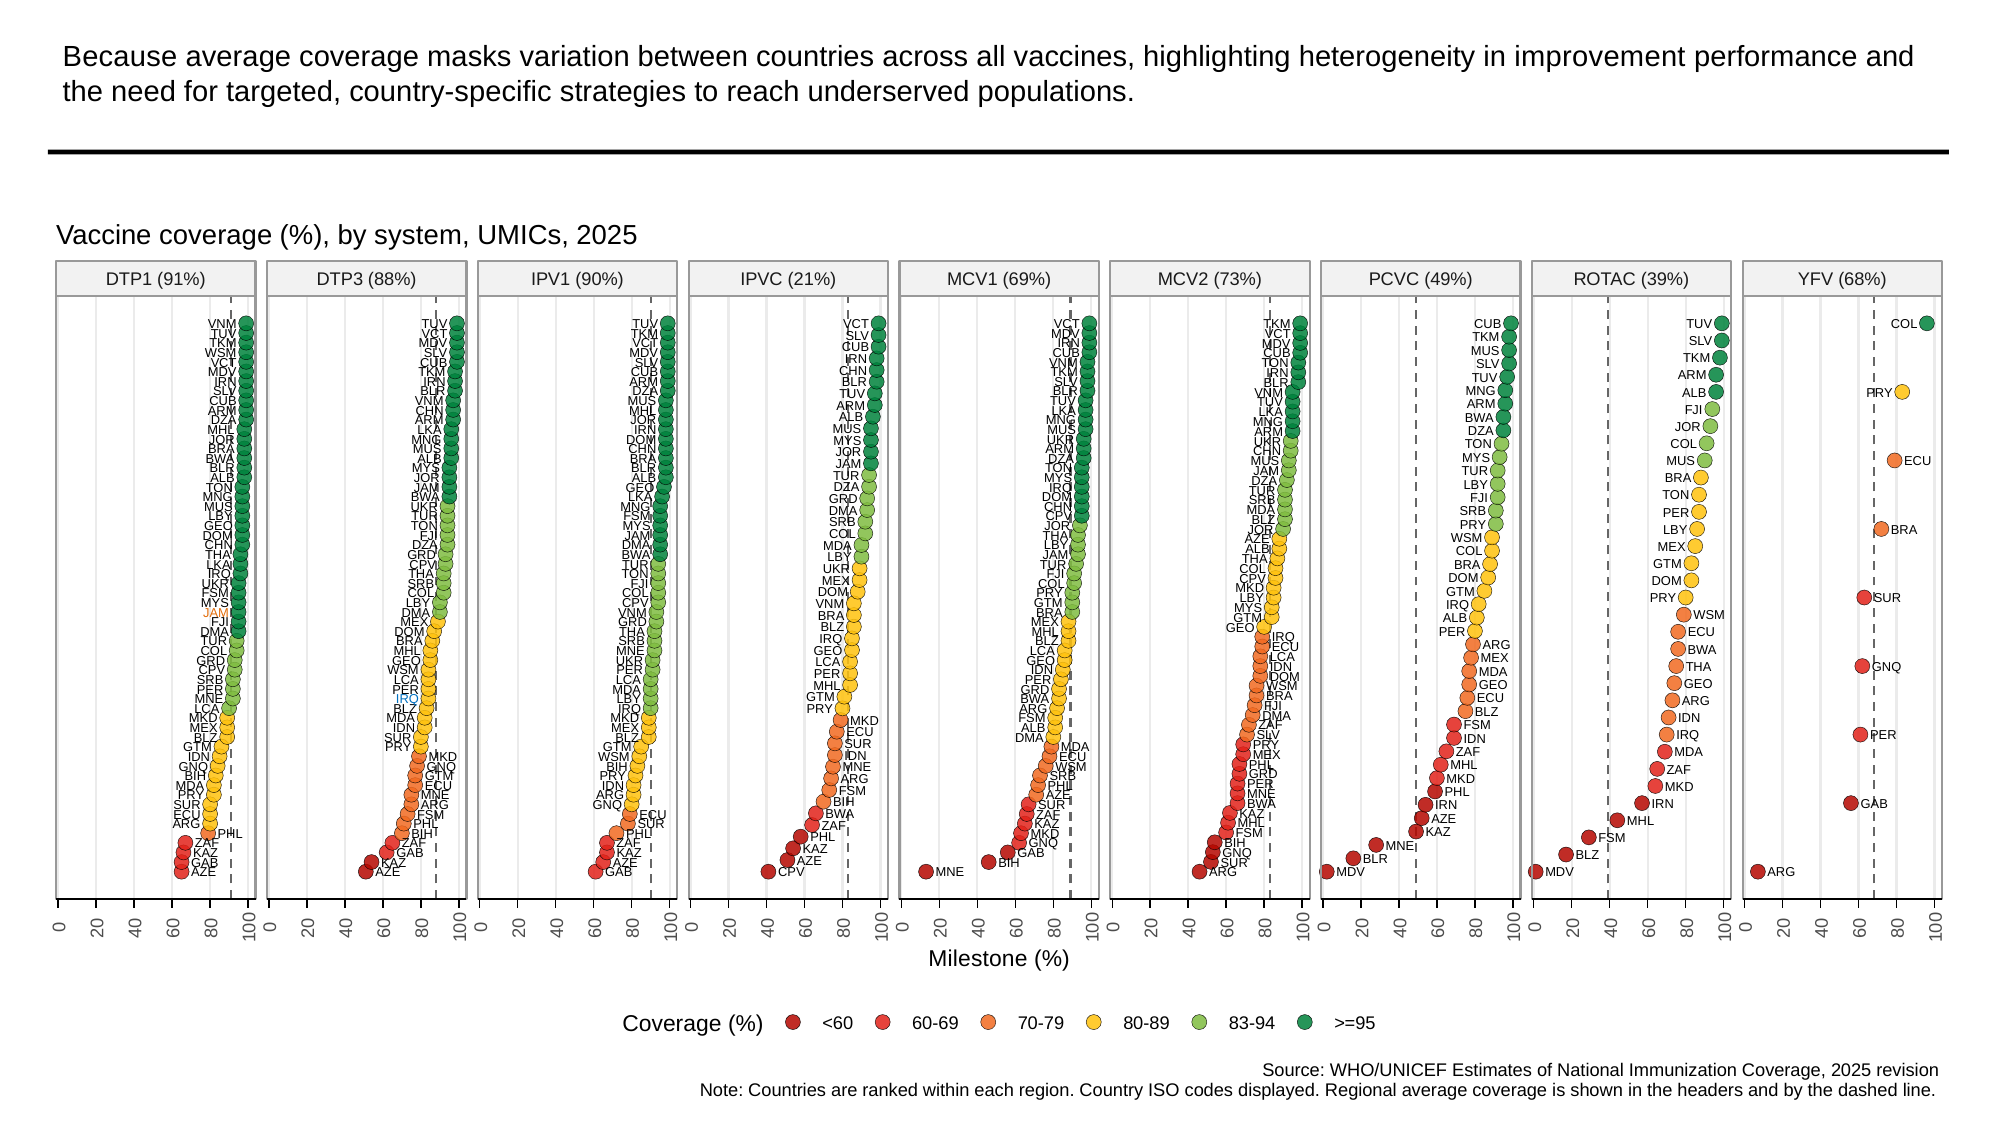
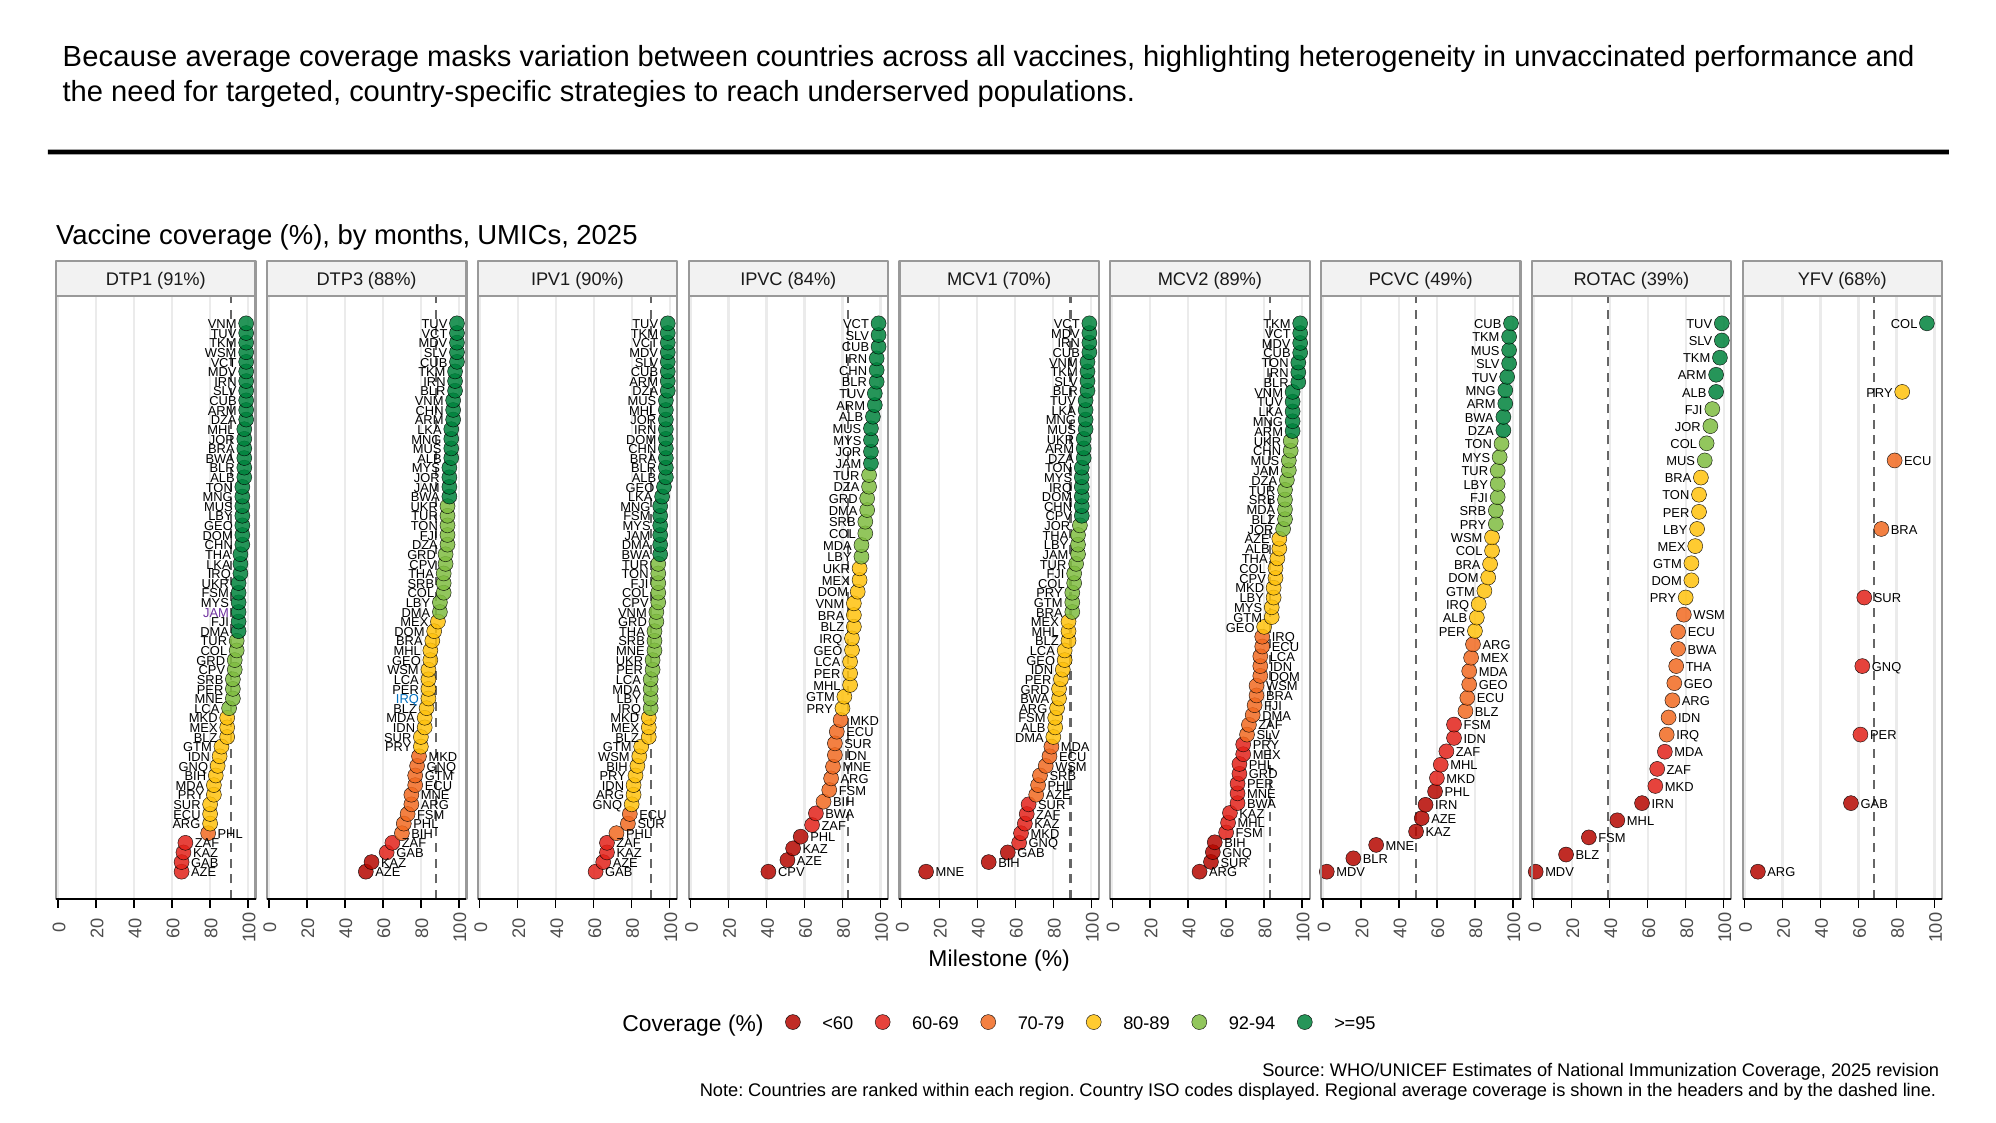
improvement: improvement -> unvaccinated (1600, 57)
system: system -> months (422, 236)
21%: 21% -> 84% (812, 280)
69%: 69% -> 70% (1027, 280)
73%: 73% -> 89% (1238, 280)
JAM colour: orange -> purple (216, 613)
83-94: 83-94 -> 92-94 (1252, 1023)
